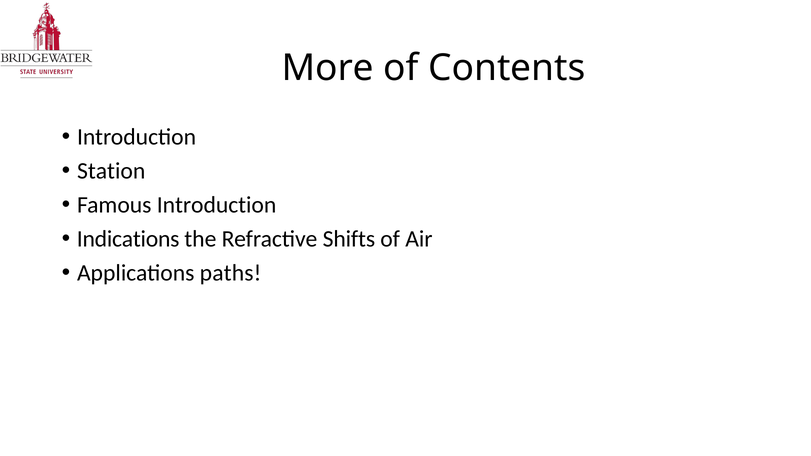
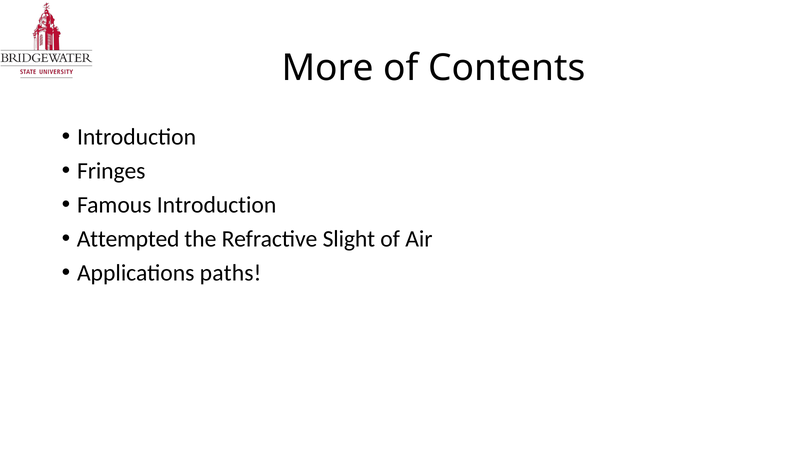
Station: Station -> Fringes (111, 171)
Indications: Indications -> Attempted (128, 239)
Shifts: Shifts -> Slight (349, 239)
